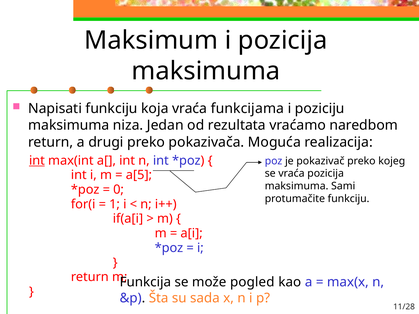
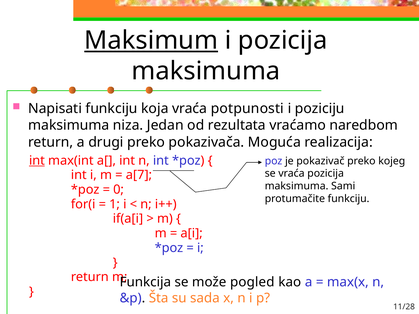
Maksimum underline: none -> present (151, 41)
funkcijama: funkcijama -> potpunosti (247, 109)
a[5: a[5 -> a[7 (139, 175)
